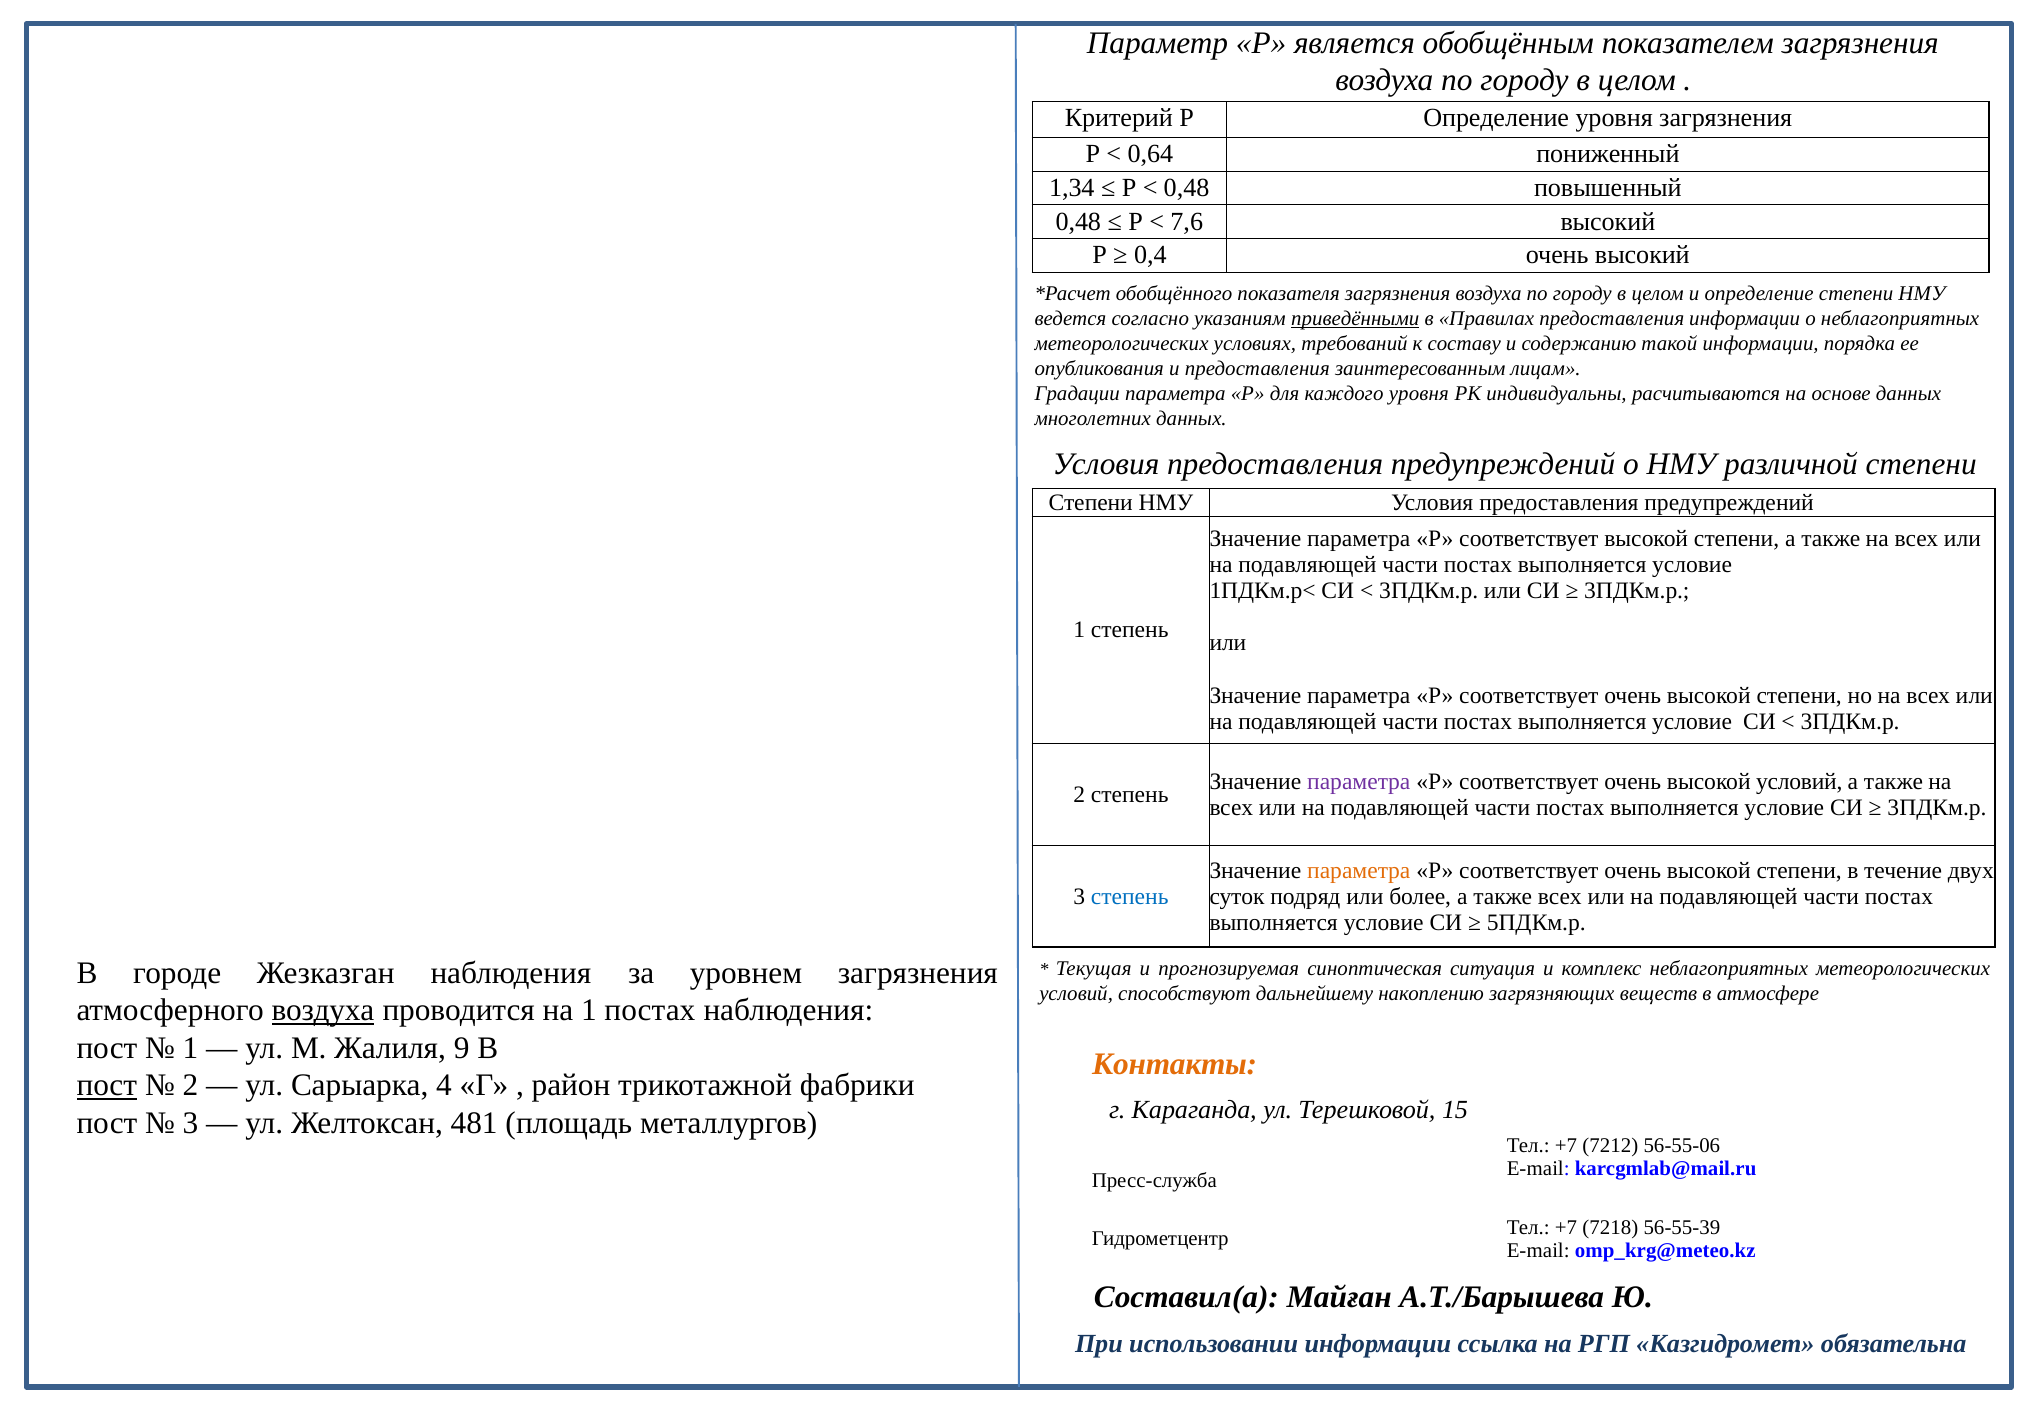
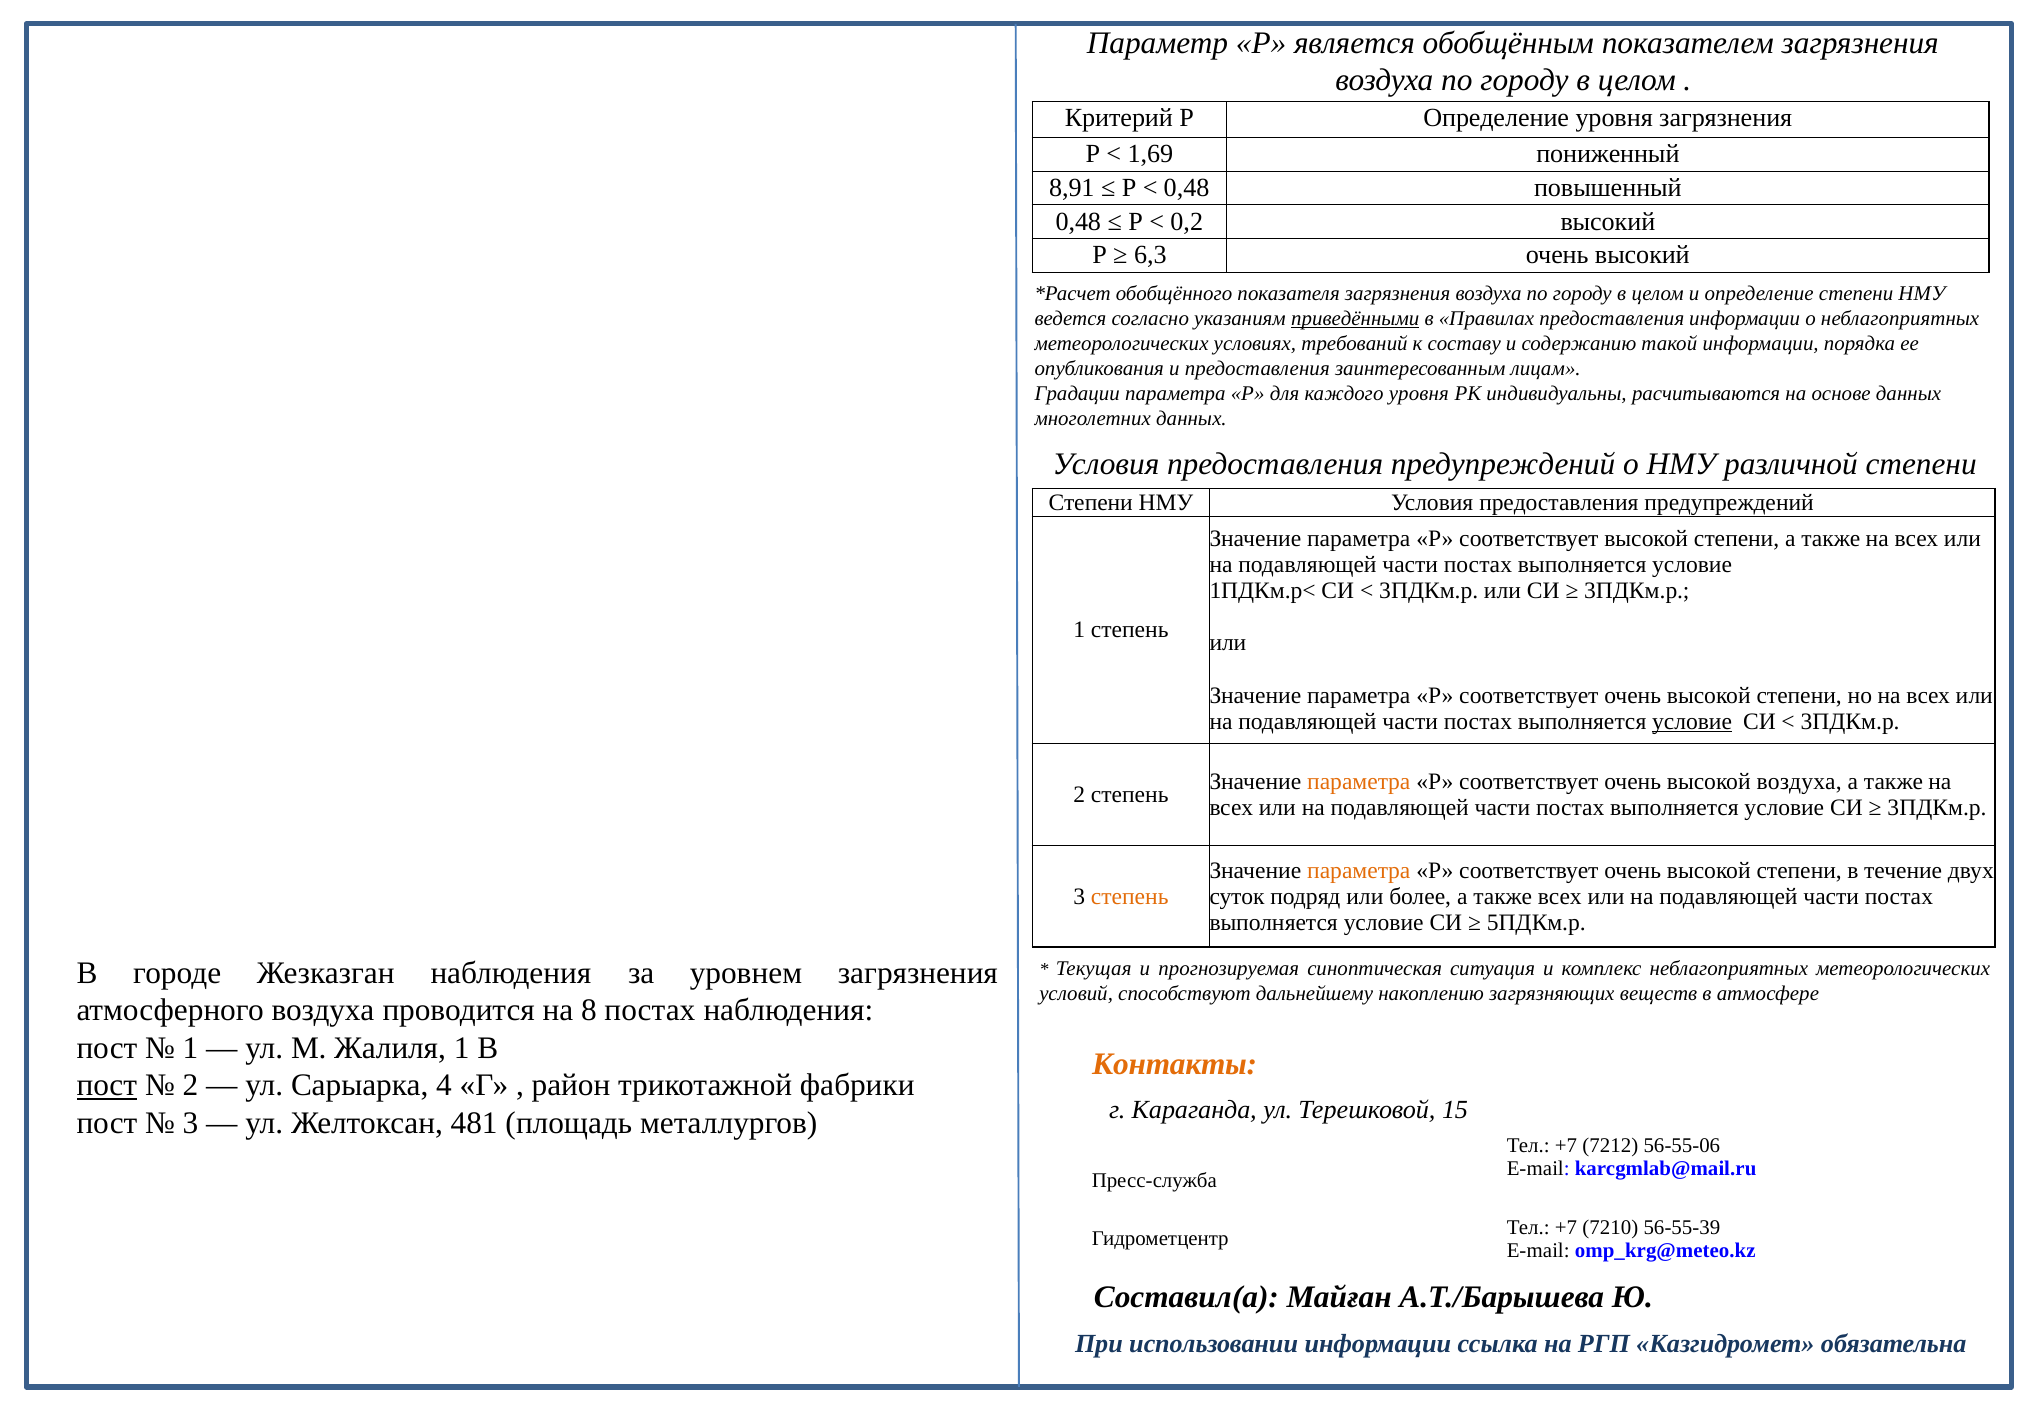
0,64: 0,64 -> 1,69 (1150, 154)
1,34: 1,34 -> 8,91 (1072, 188)
7,6: 7,6 -> 0,2 (1187, 221)
0,4: 0,4 -> 6,3 (1150, 255)
условие underline: none -> present (1692, 721)
параметра colour: purple -> orange (1359, 781)
высокой условий: условий -> воздуха (1799, 781)
степень colour: blue -> orange (1130, 896)
воздуха underline: present -> none (323, 1010)
на 1: 1 -> 8 (589, 1010)
Жалиля 9: 9 -> 1 (462, 1048)
7218: 7218 -> 7210 (1610, 1227)
